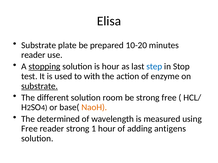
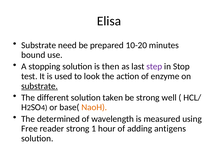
plate: plate -> need (67, 45)
reader: reader -> bound (33, 55)
stopping underline: present -> none (44, 67)
is hour: hour -> then (111, 67)
step colour: blue -> purple (154, 67)
with: with -> look (92, 76)
room: room -> taken (113, 98)
strong free: free -> well (169, 98)
